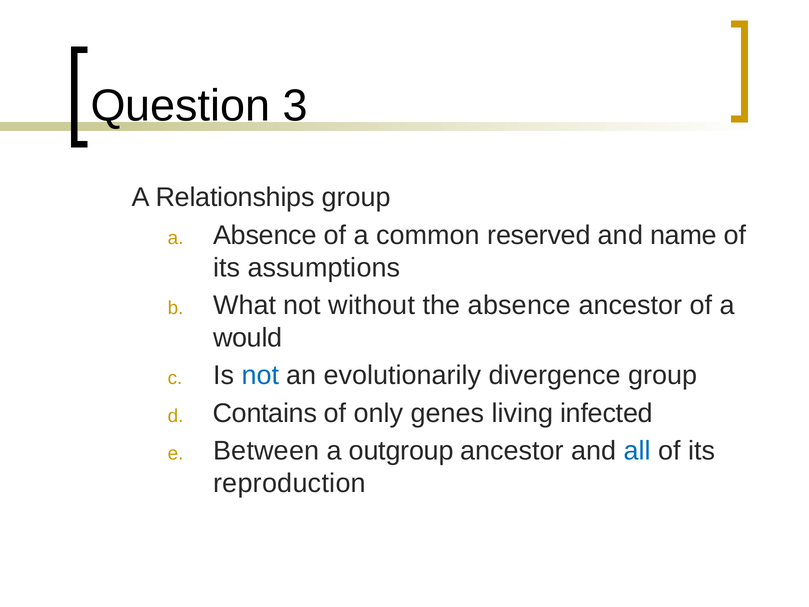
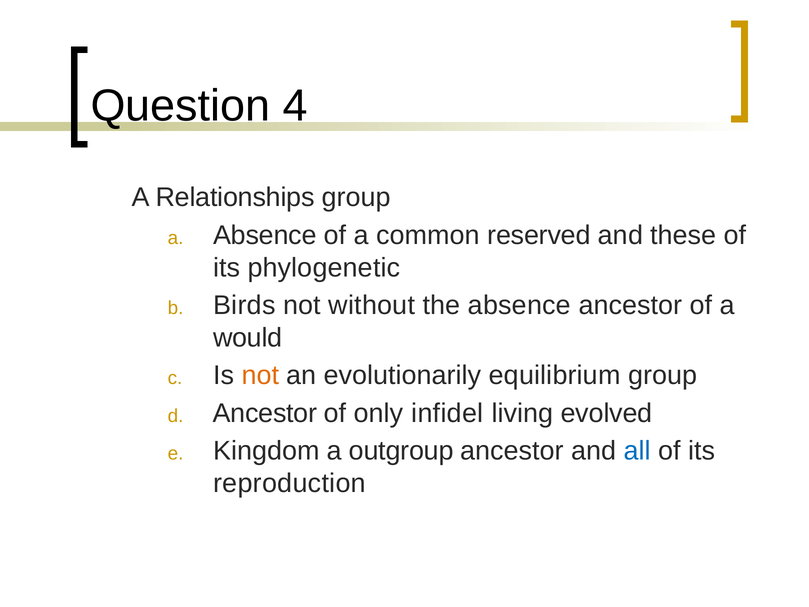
3: 3 -> 4 (295, 106)
name: name -> these (683, 235)
assumptions: assumptions -> phylogenetic (324, 267)
What: What -> Birds (244, 305)
not colour: blue -> orange (260, 375)
divergence: divergence -> equilibrium (555, 375)
Contains: Contains -> Ancestor (265, 413)
genes: genes -> infidel (447, 413)
infected: infected -> evolved (607, 413)
Between: Between -> Kingdom (266, 451)
